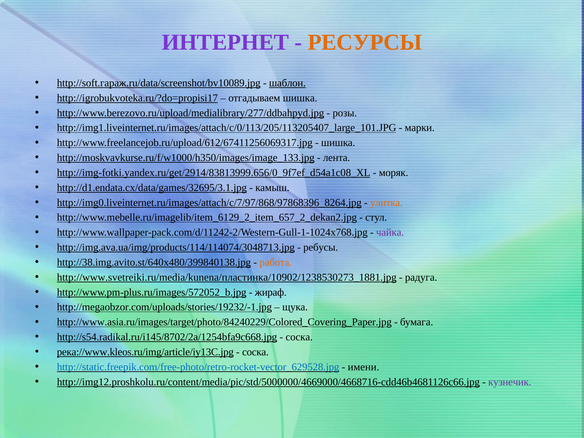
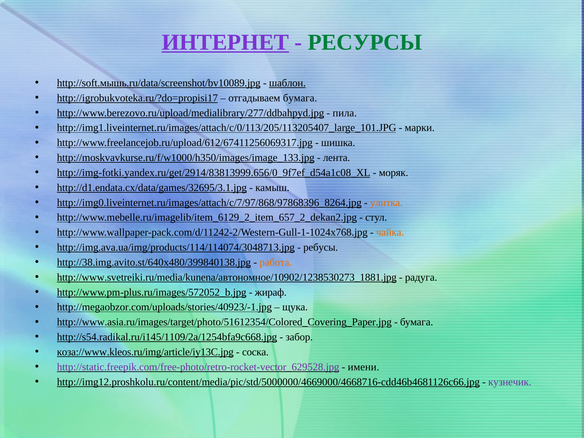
ИНТЕРНЕТ underline: none -> present (225, 42)
РЕСУРСЫ colour: orange -> green (365, 42)
http://soft.гараж.ru/data/screenshot/bv10089.jpg: http://soft.гараж.ru/data/screenshot/bv10089.jpg -> http://soft.мышь.ru/data/screenshot/bv10089.jpg (159, 83)
отгадываем шишка: шишка -> бумага (300, 98)
розы: розы -> пила (345, 113)
чайка colour: purple -> orange (390, 232)
http://www.svetreiki.ru/media/kunena/пластинка/10902/1238530273_1881.jpg: http://www.svetreiki.ru/media/kunena/пластинка/10902/1238530273_1881.jpg -> http://www.svetreiki.ru/media/kunena/автономное/10902/1238530273_1881.jpg (227, 277)
http://megaobzor.com/uploads/stories/19232/-1.jpg: http://megaobzor.com/uploads/stories/19232/-1.jpg -> http://megaobzor.com/uploads/stories/40923/-1.jpg (164, 307)
http://www.asia.ru/images/target/photo/84240229/Colored_Covering_Paper.jpg: http://www.asia.ru/images/target/photo/84240229/Colored_Covering_Paper.jpg -> http://www.asia.ru/images/target/photo/51612354/Colored_Covering_Paper.jpg (224, 322)
http://s54.radikal.ru/i145/8702/2a/1254bfa9c668.jpg: http://s54.radikal.ru/i145/8702/2a/1254bfa9c668.jpg -> http://s54.radikal.ru/i145/1109/2a/1254bfa9c668.jpg (167, 337)
соска: соска -> забор (299, 337)
река://www.kleos.ru/img/article/iy13C.jpg: река://www.kleos.ru/img/article/iy13C.jpg -> коза://www.kleos.ru/img/article/iy13C.jpg (145, 352)
http://static.freepik.com/free-photo/retro-rocket-vector_629528.jpg colour: blue -> purple (198, 367)
